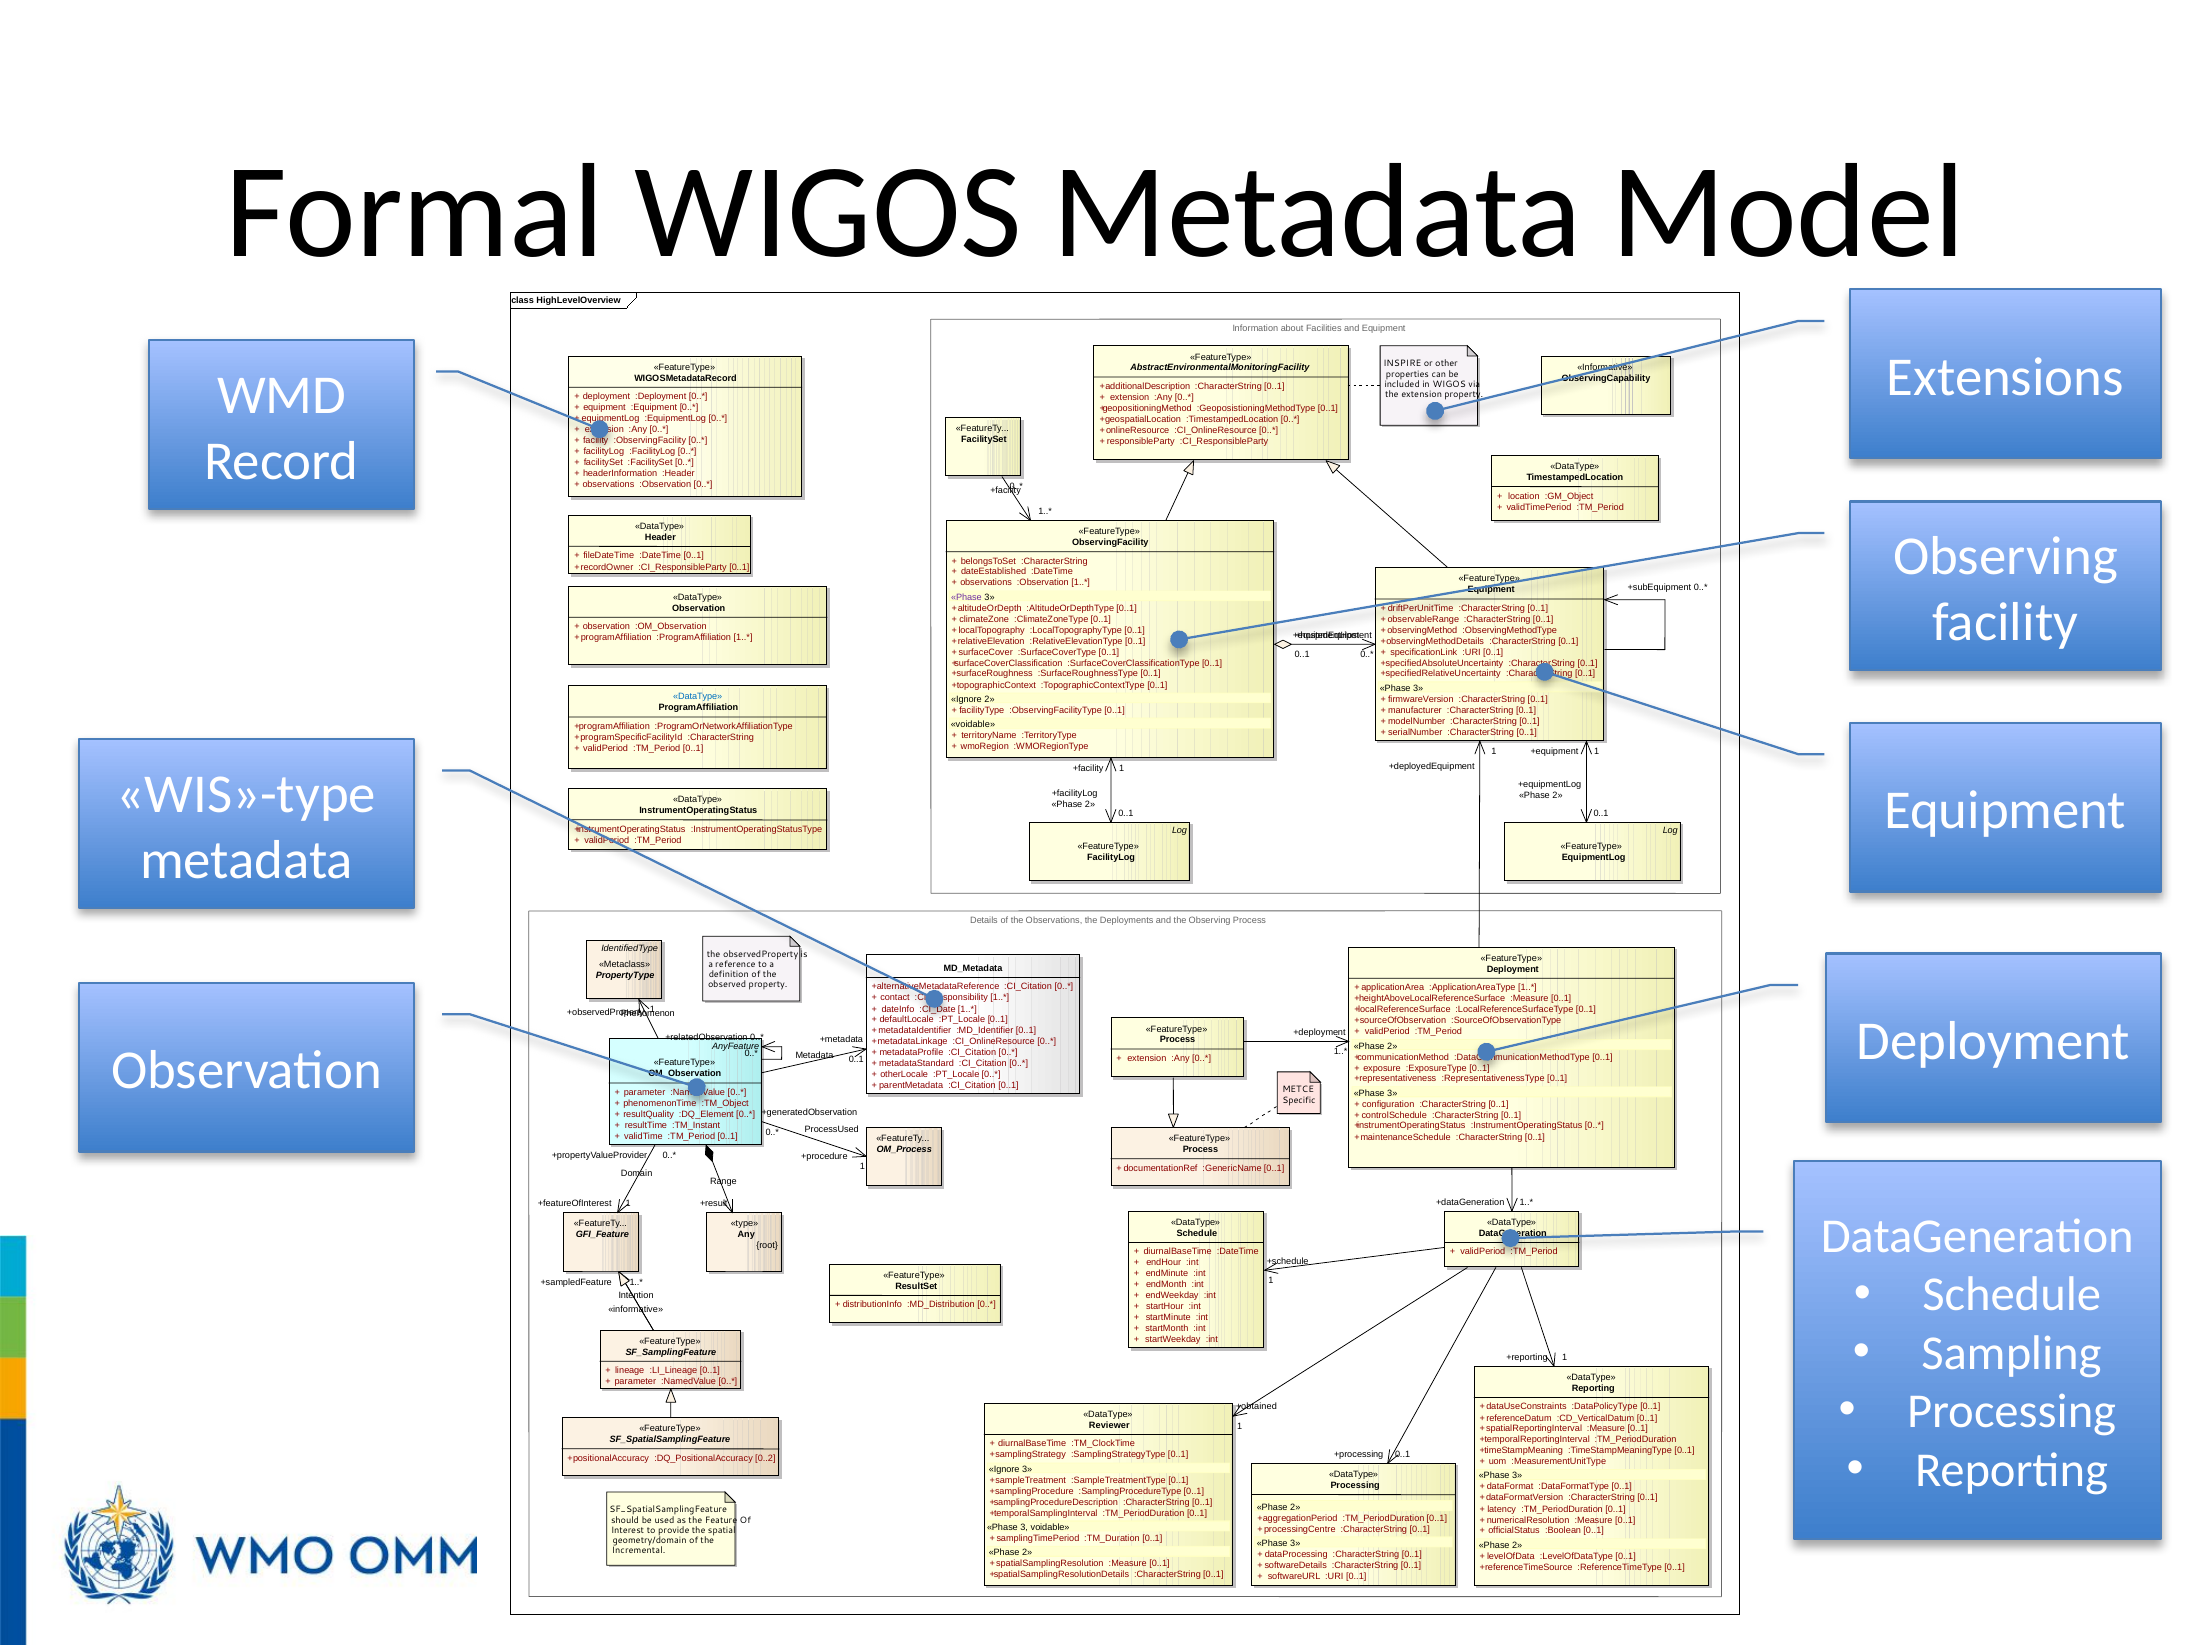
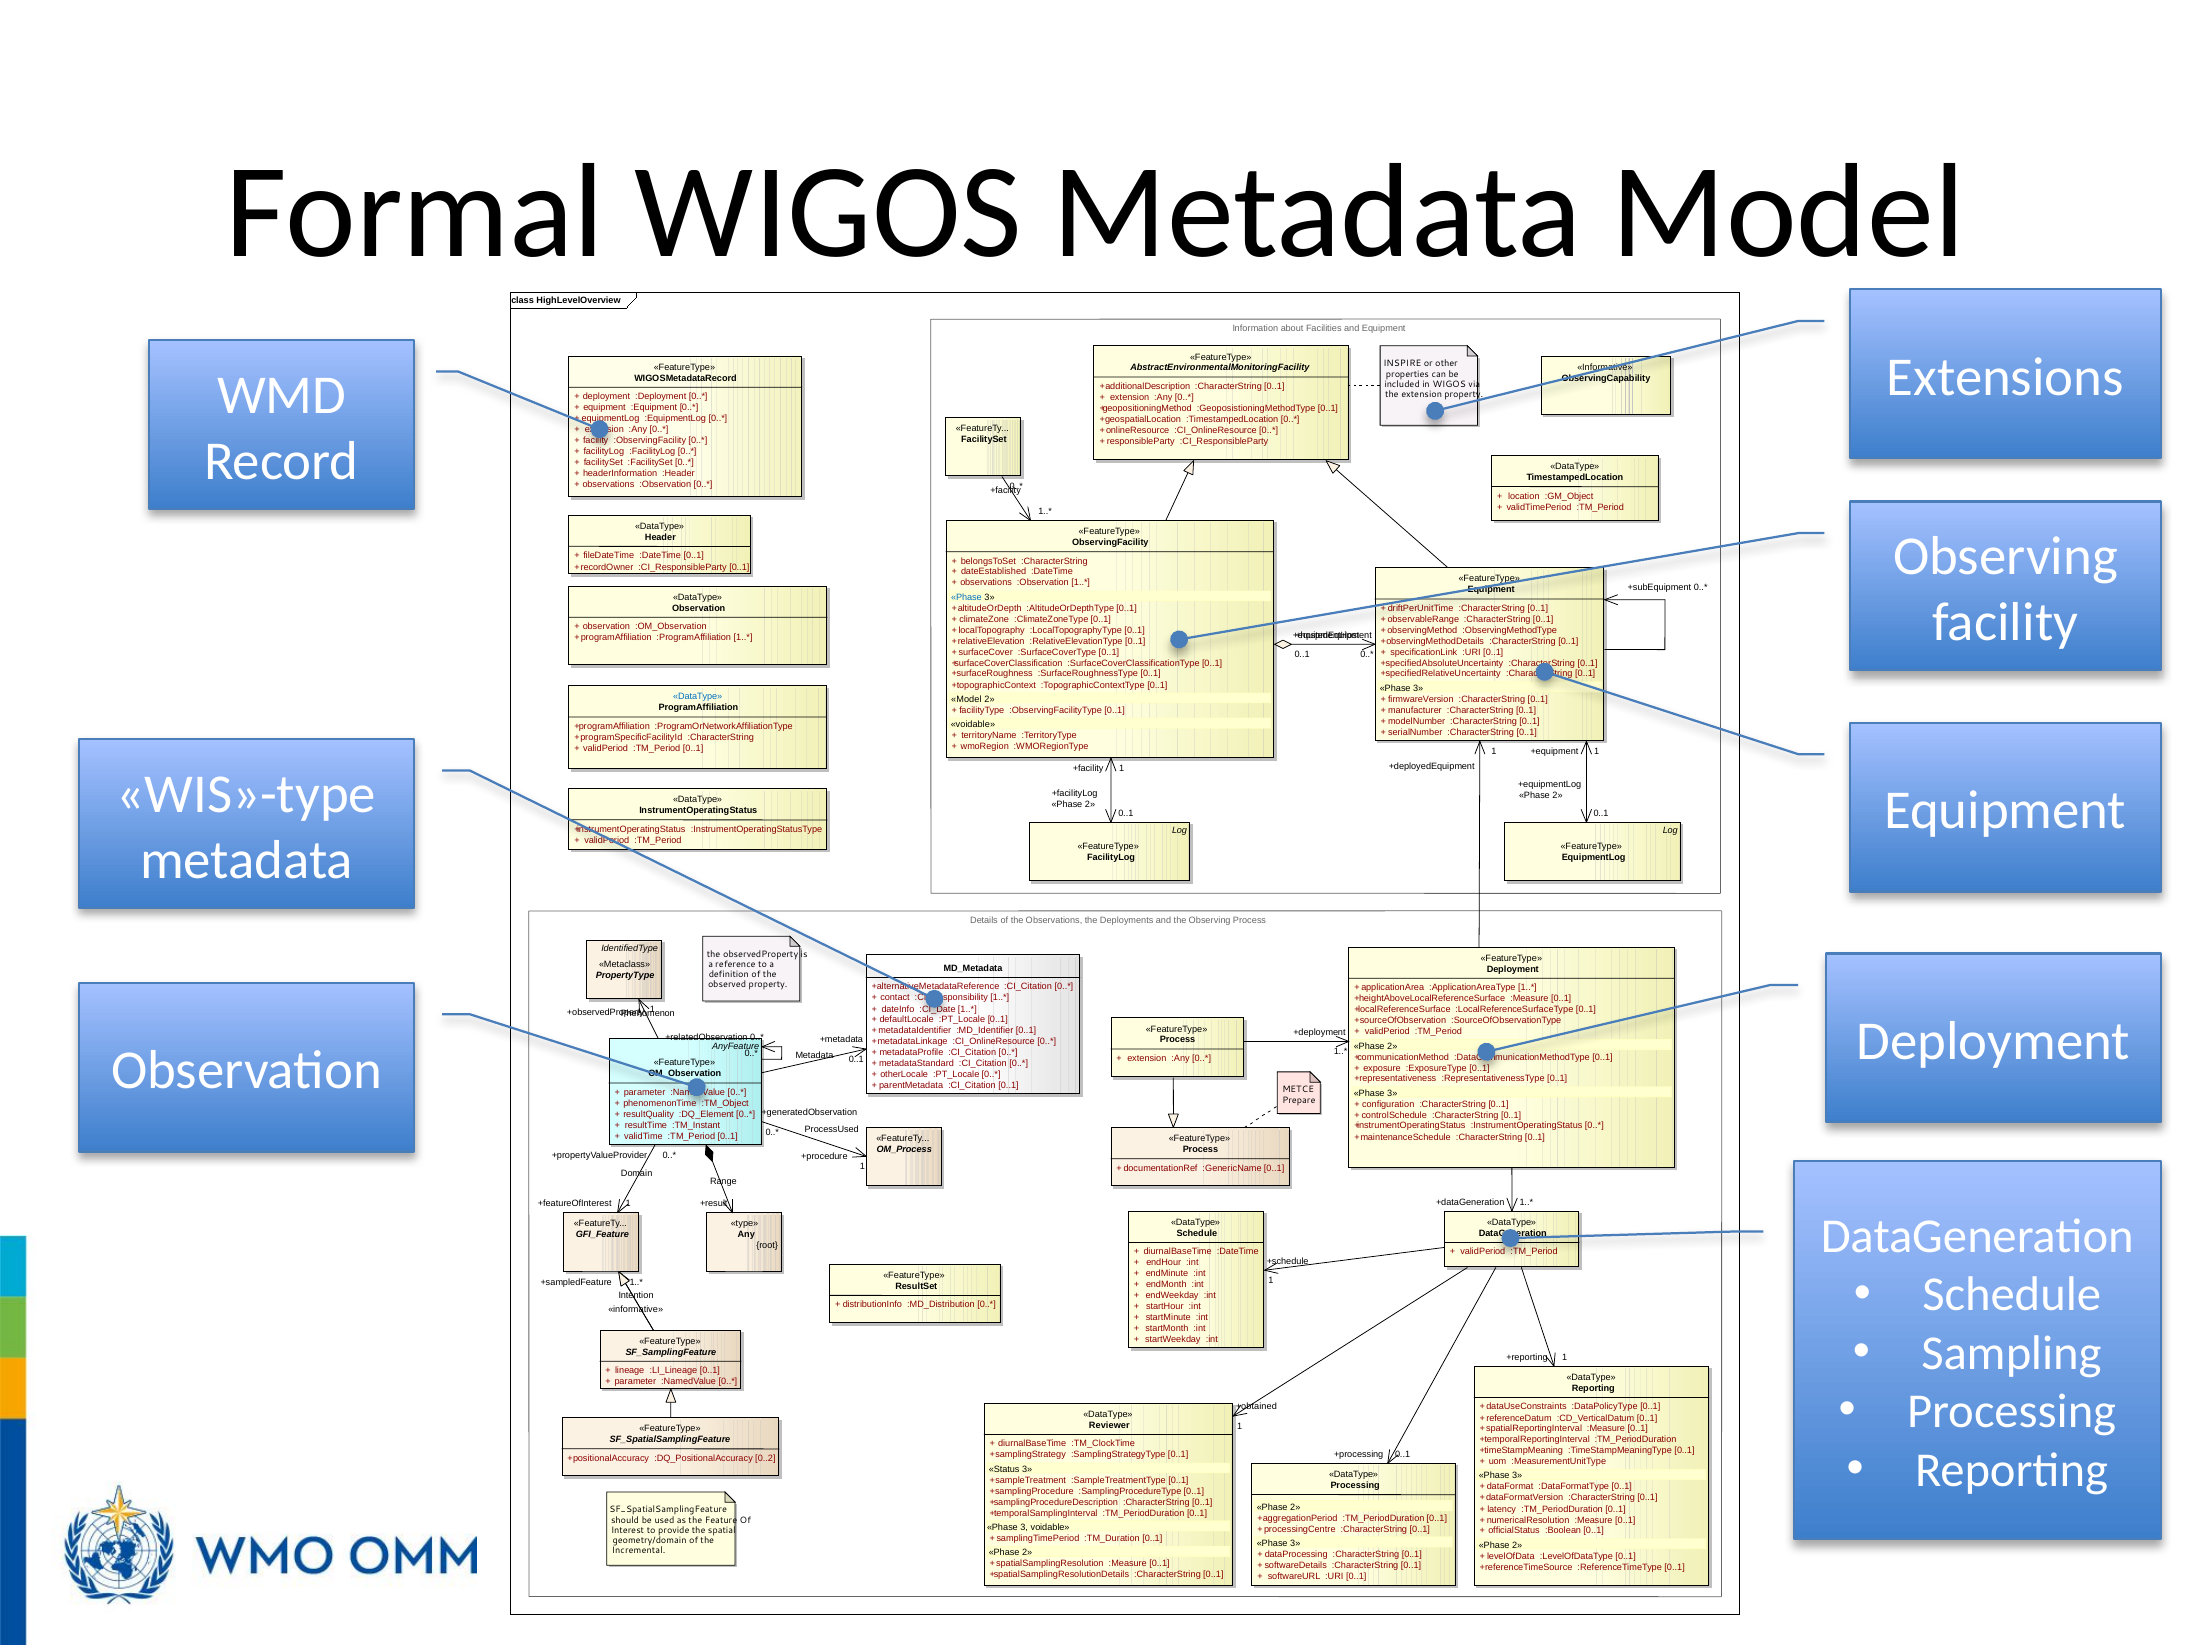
Phase colour: purple -> blue (966, 597)
Ignore: Ignore -> Model (966, 699)
Specific: Specific -> Prepare (1299, 1100)
Ignore: Ignore -> Status (1004, 1469)
